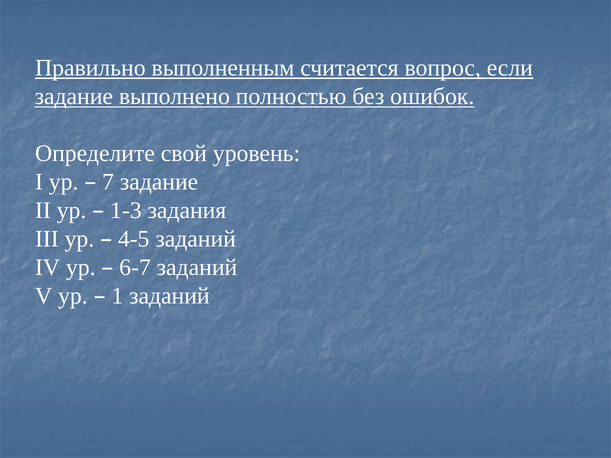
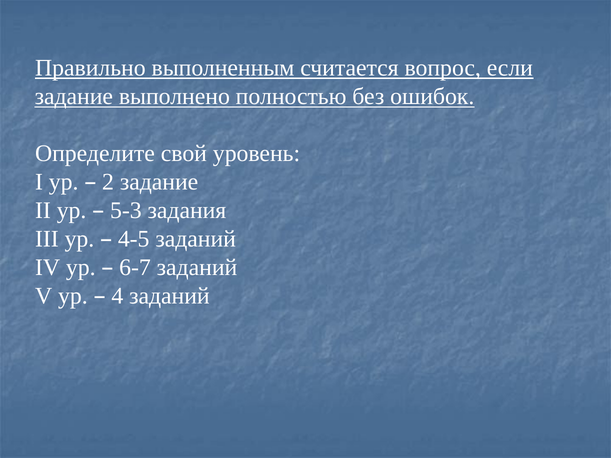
7: 7 -> 2 (108, 182)
1-3: 1-3 -> 5-3 (126, 211)
1: 1 -> 4 (117, 296)
